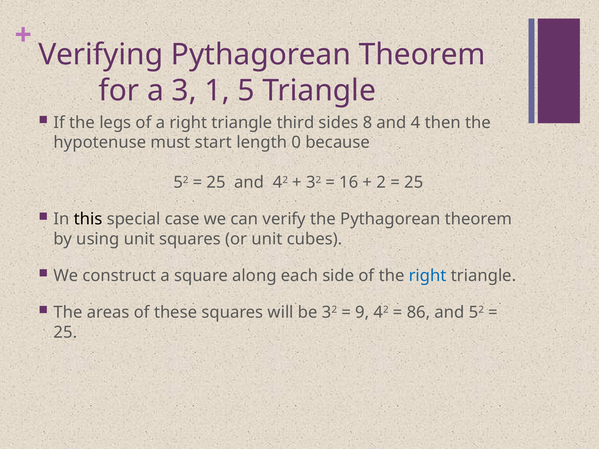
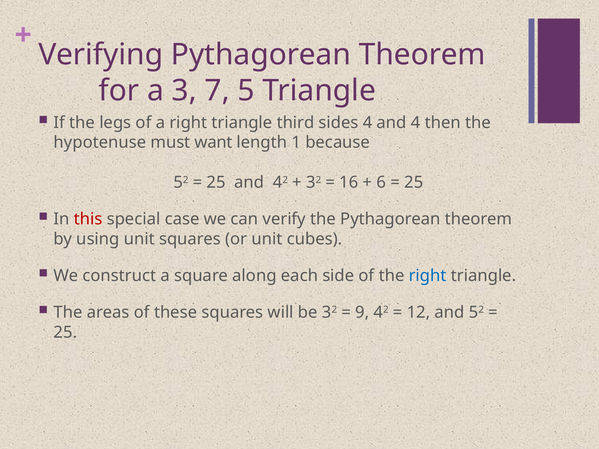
1: 1 -> 7 (217, 91)
sides 8: 8 -> 4 (368, 123)
start: start -> want (214, 143)
0: 0 -> 1 (296, 143)
2: 2 -> 6 (381, 183)
this colour: black -> red (88, 219)
86: 86 -> 12 (419, 313)
